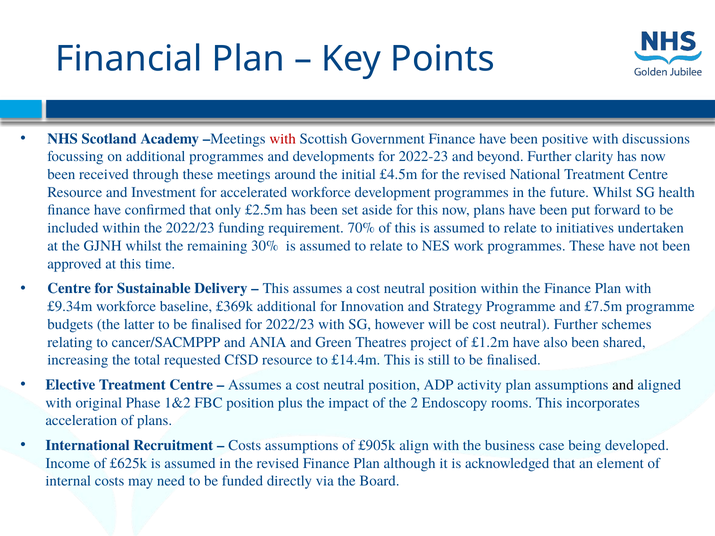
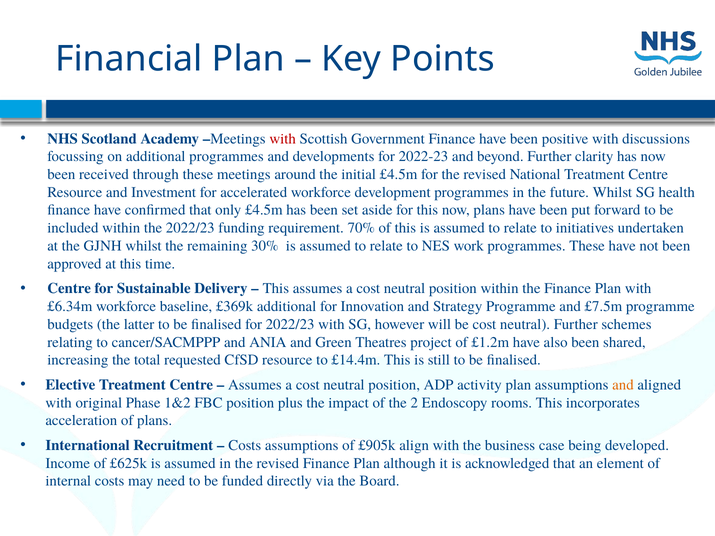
only £2.5m: £2.5m -> £4.5m (264, 210)
£9.34m: £9.34m -> £6.34m (70, 307)
and colour: black -> orange (623, 385)
